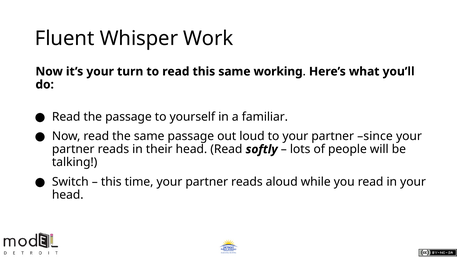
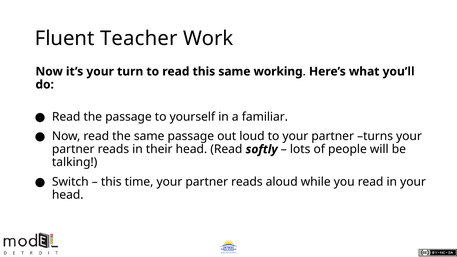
Whisper: Whisper -> Teacher (139, 38)
since: since -> turns (375, 136)
